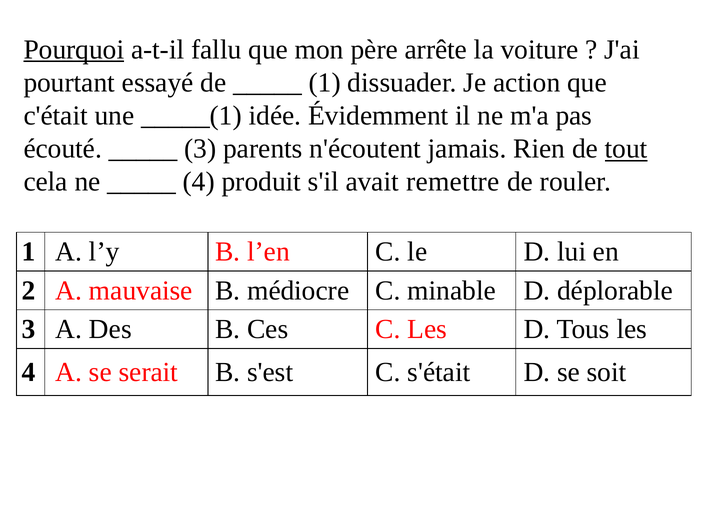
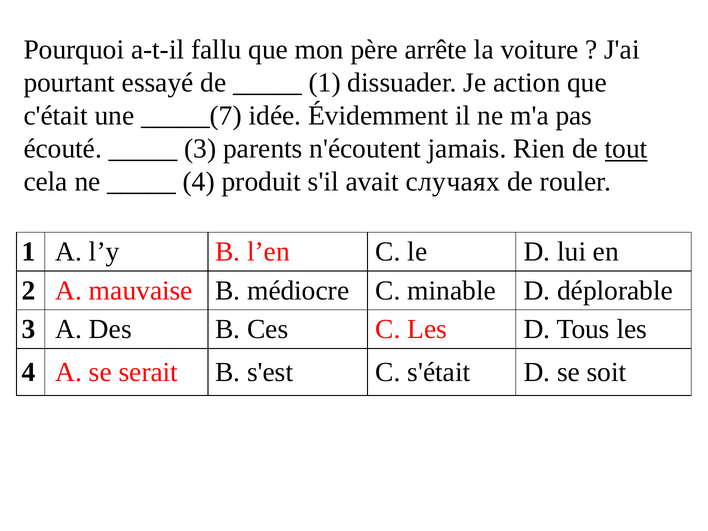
Pourquoi underline: present -> none (74, 50)
_____(1: _____(1 -> _____(7 (192, 116)
remettre: remettre -> случаях (453, 182)
